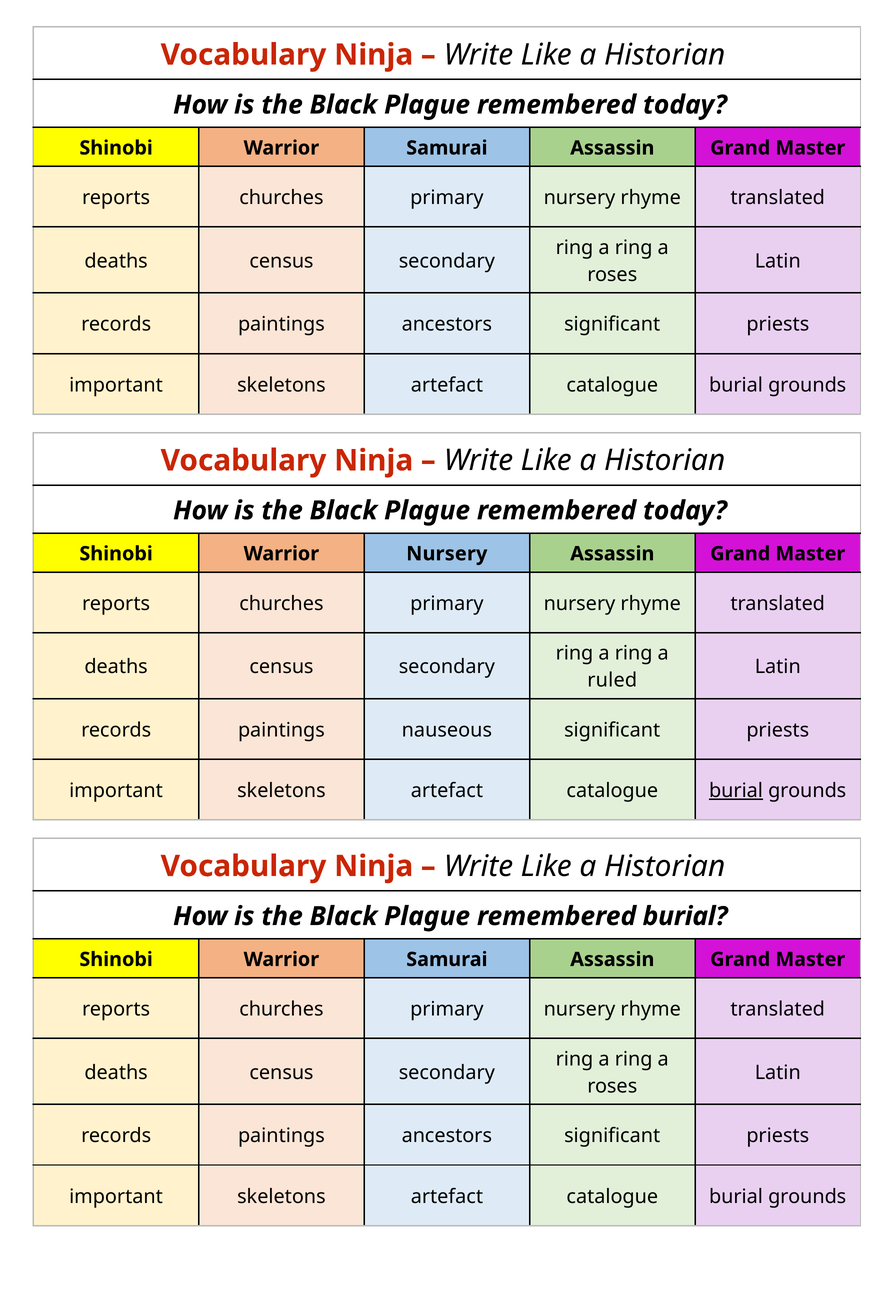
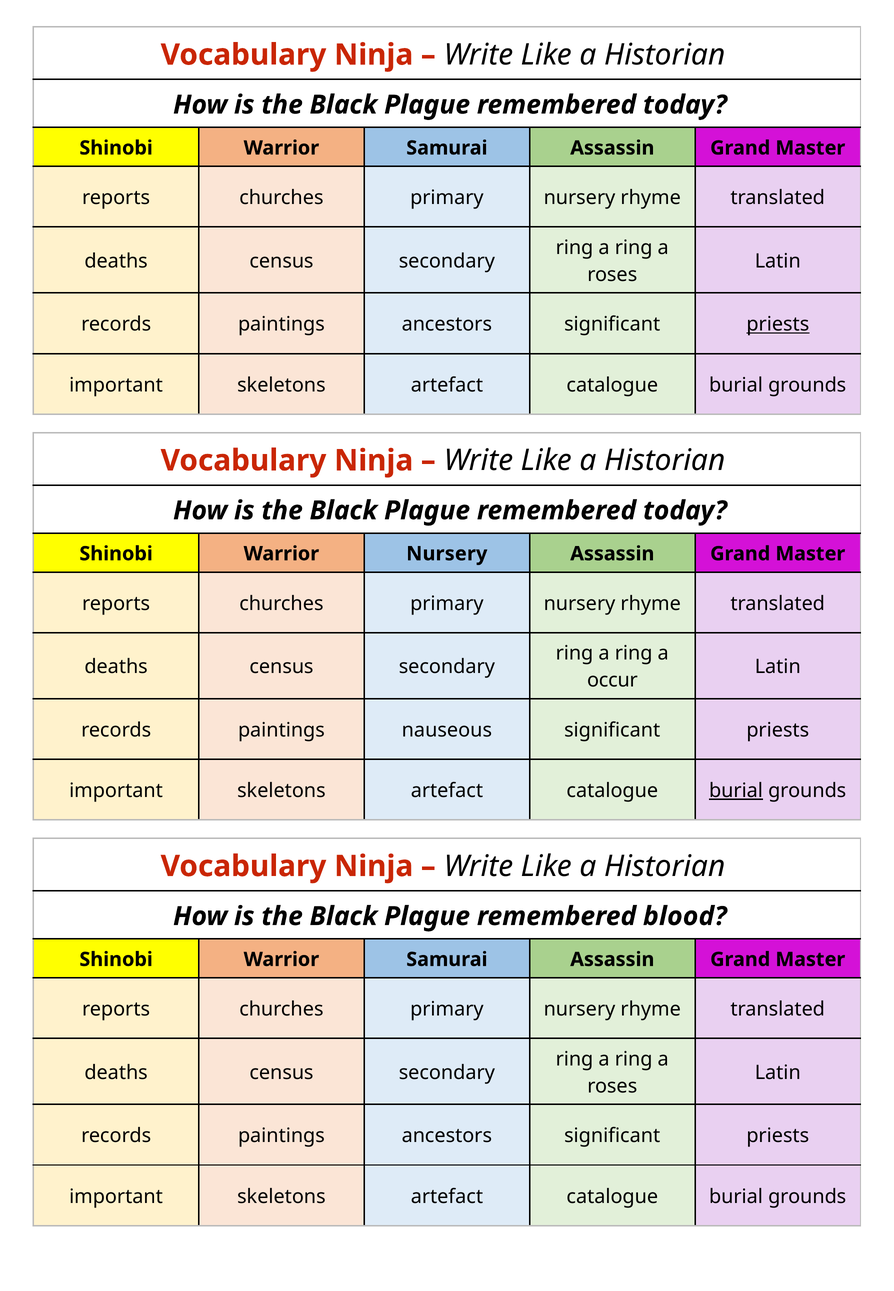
priests underline: none -> present (778, 325)
ruled: ruled -> occur (612, 681)
remembered burial: burial -> blood (685, 917)
